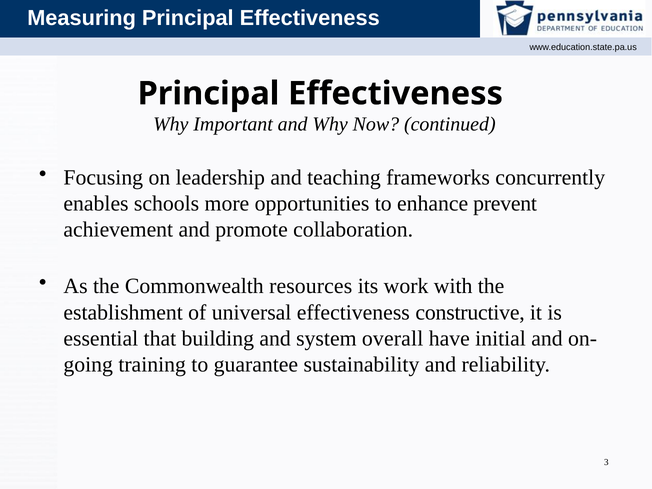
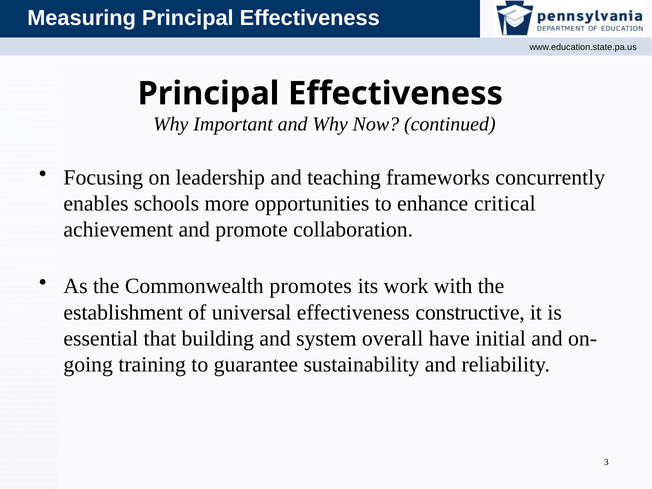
prevent: prevent -> critical (505, 204)
resources: resources -> promotes (311, 286)
